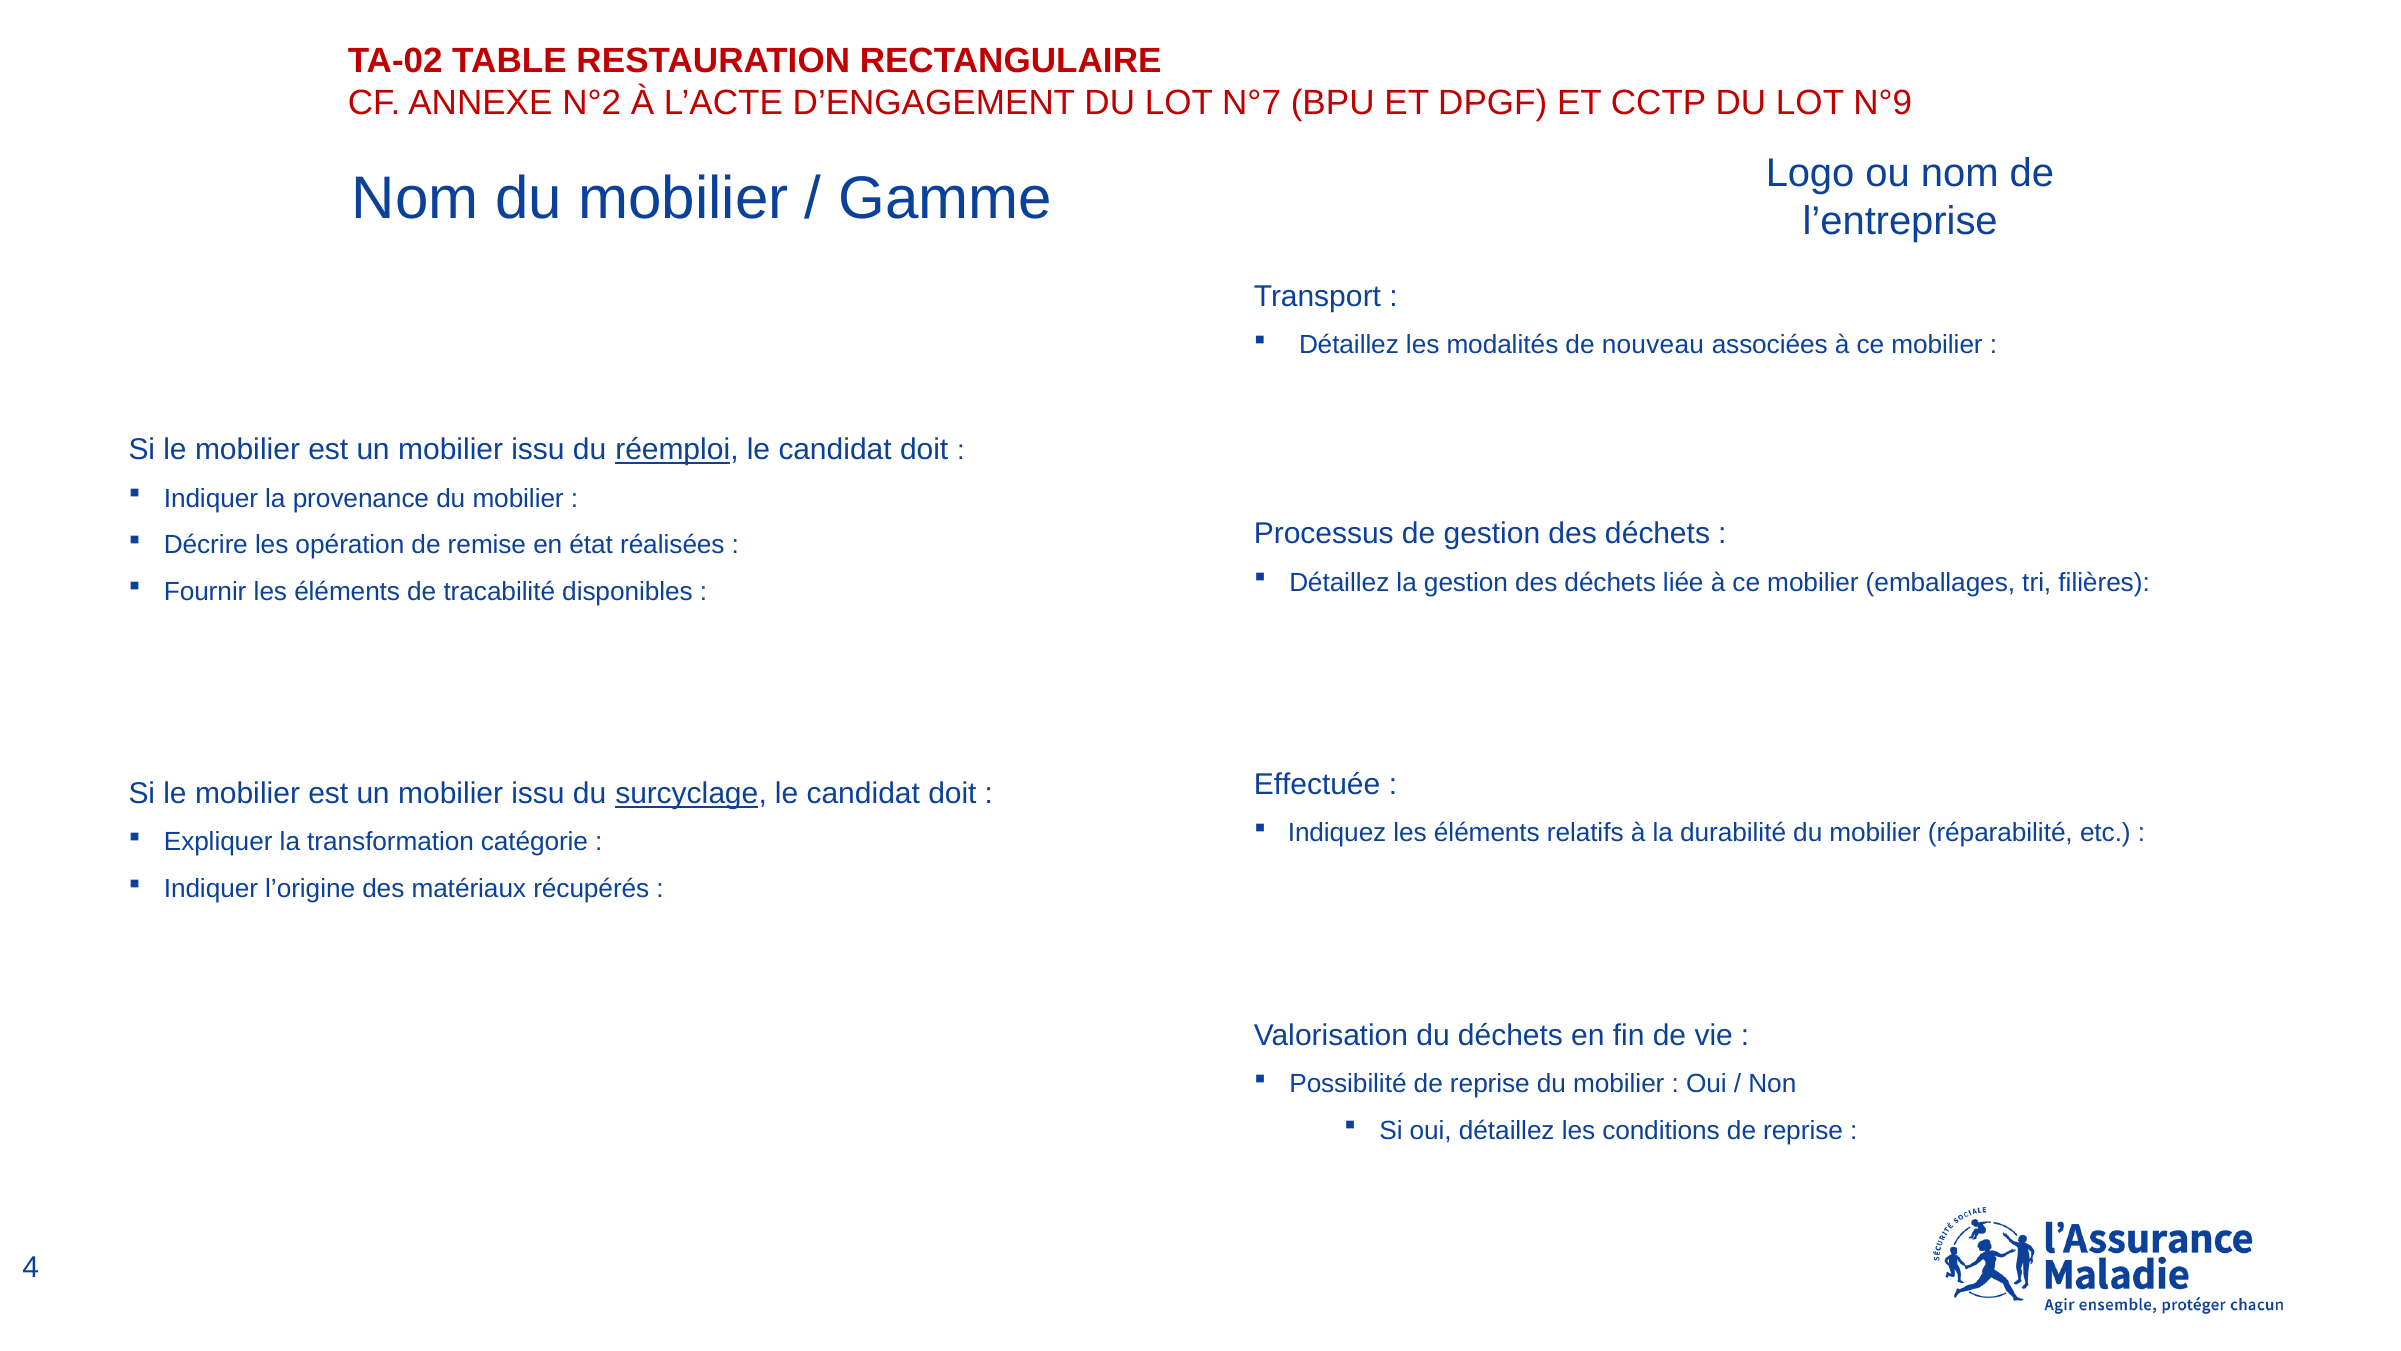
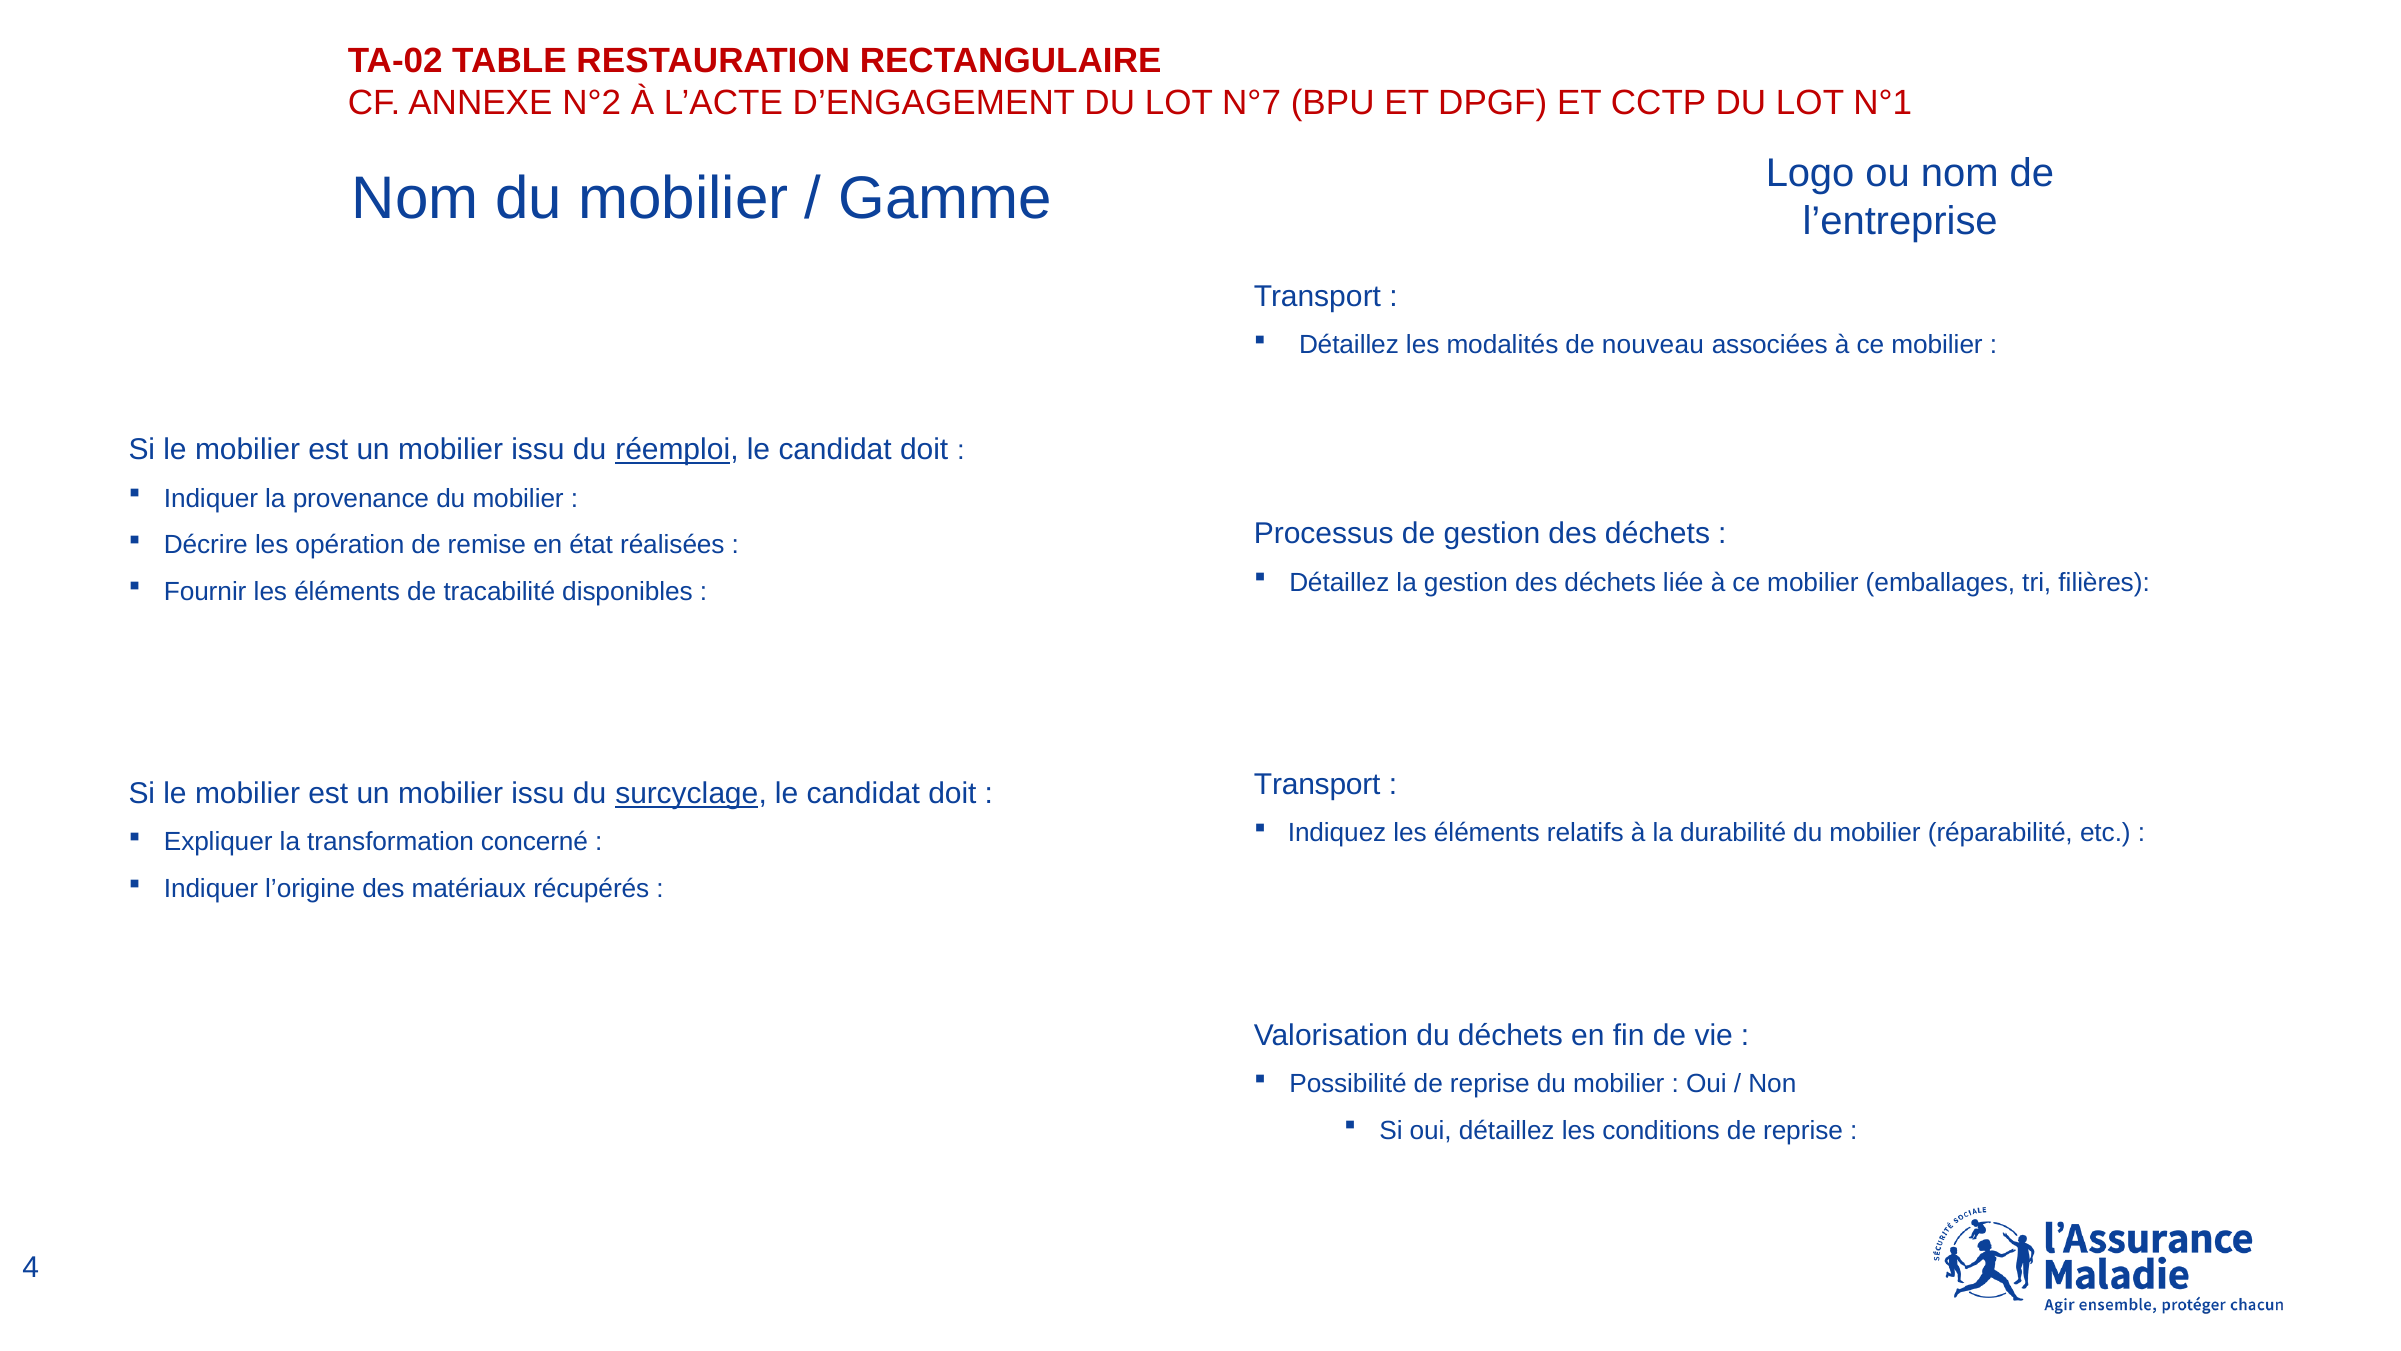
N°9: N°9 -> N°1 (1883, 103)
Effectuée: Effectuée -> Transport (1317, 784)
catégorie: catégorie -> concerné (534, 842)
